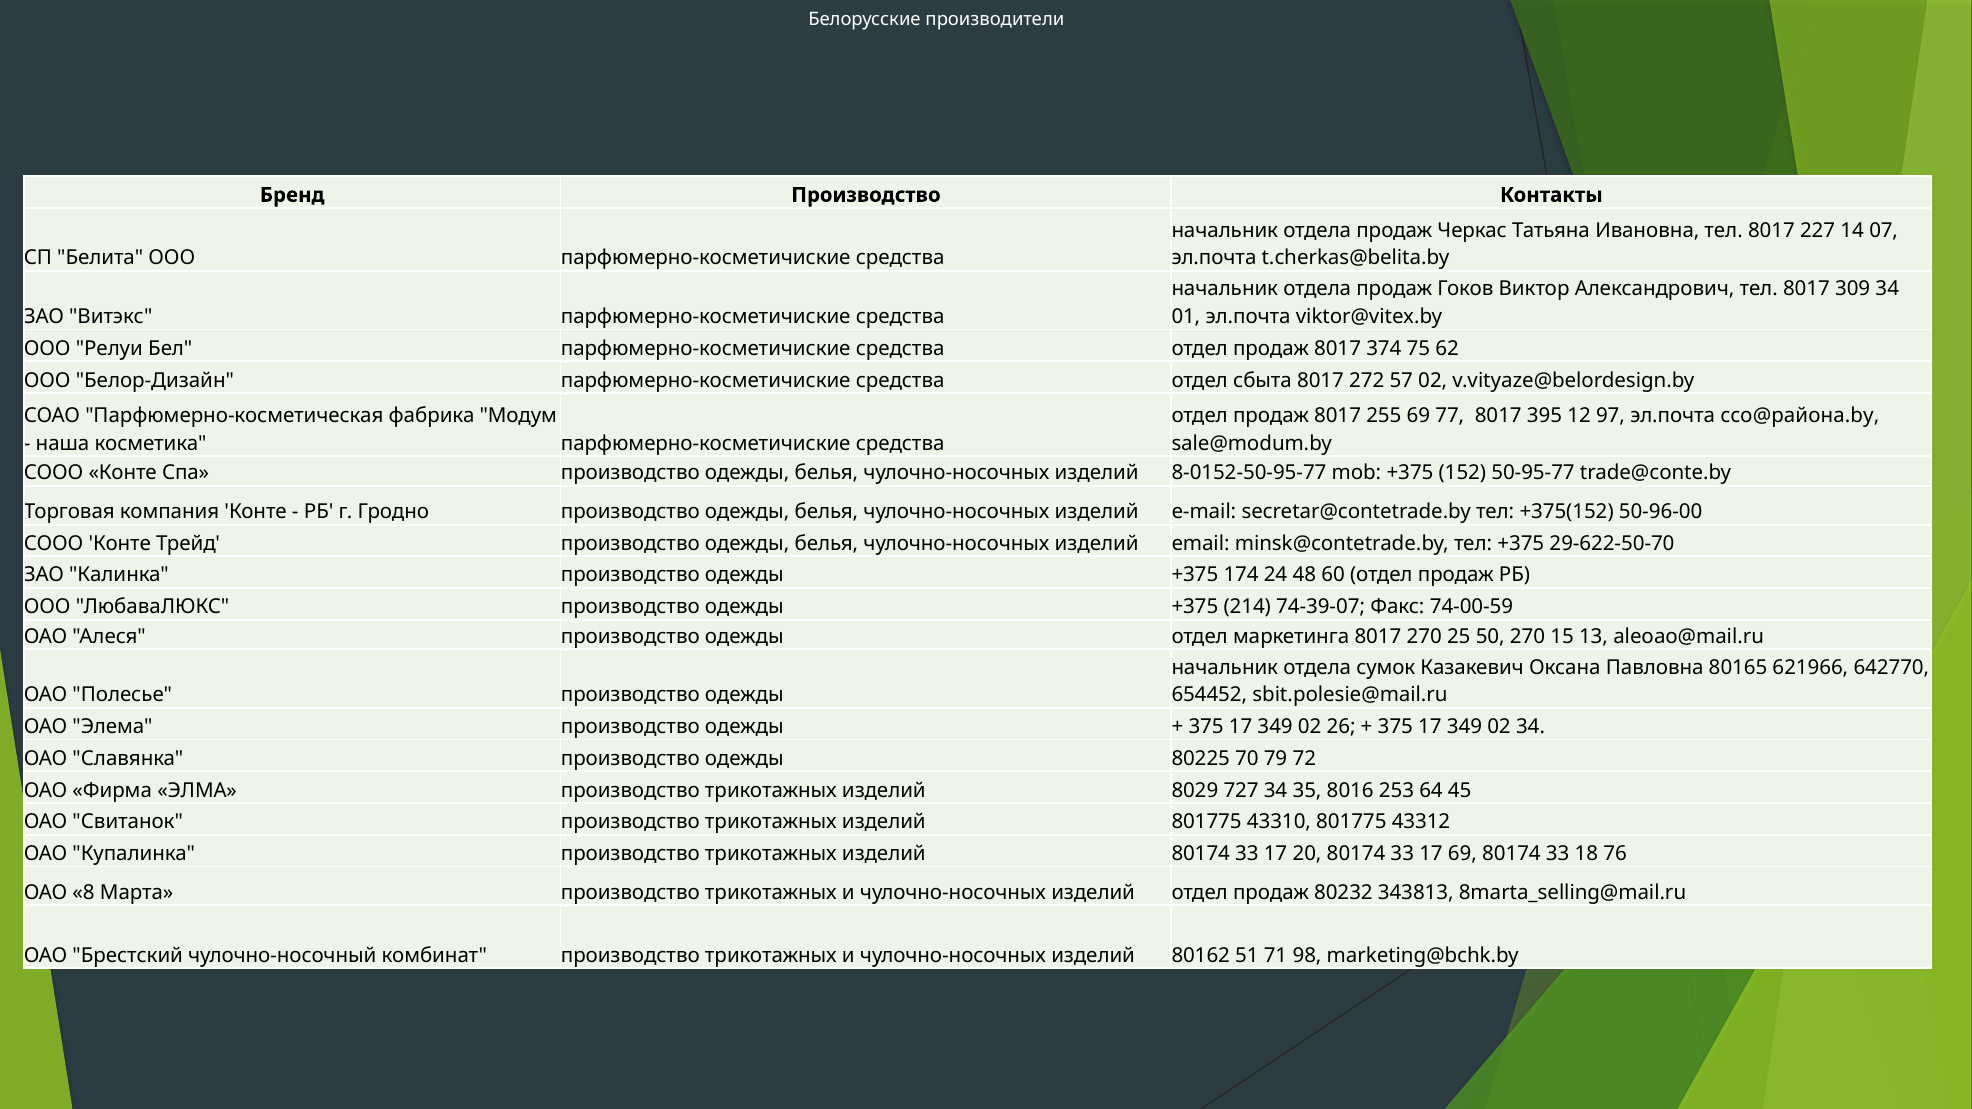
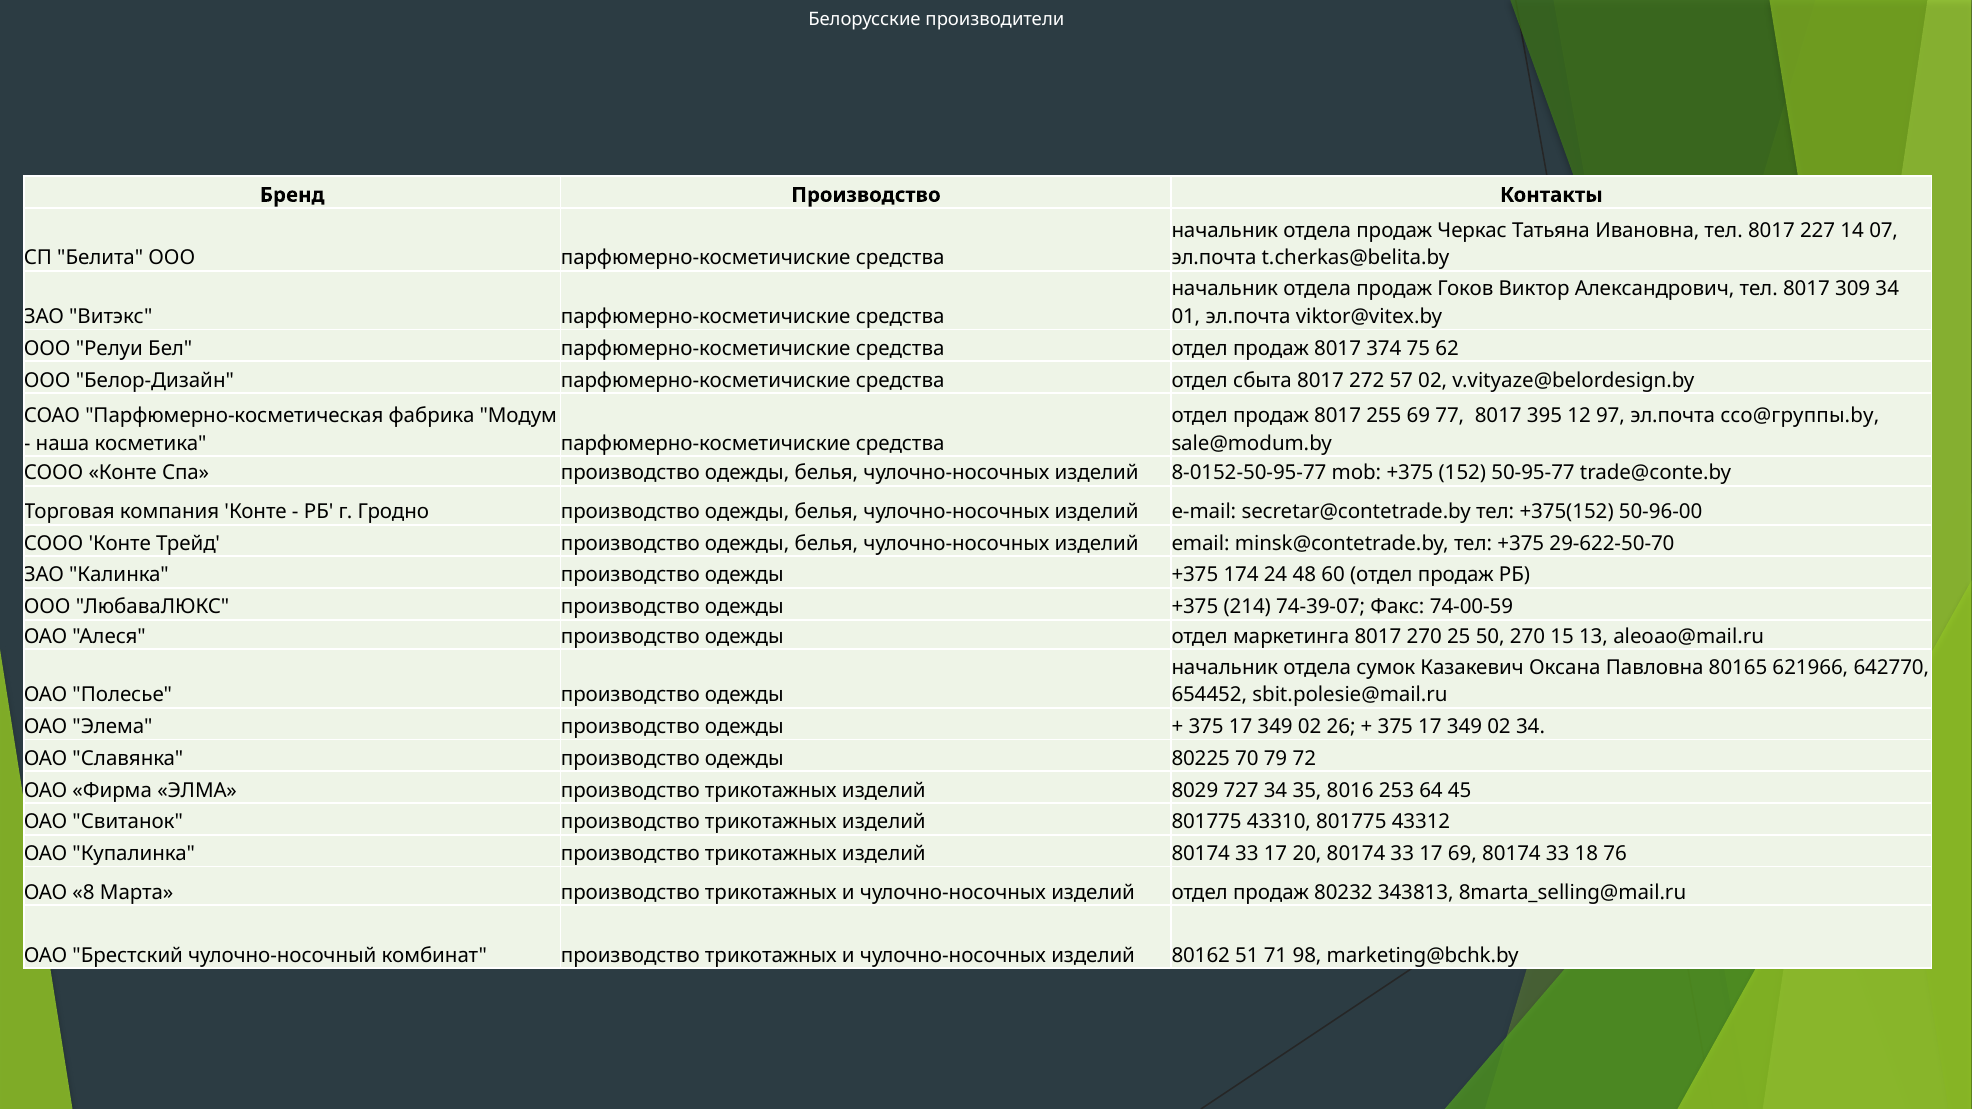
cco@района.by: cco@района.by -> cco@группы.by (1800, 416)
